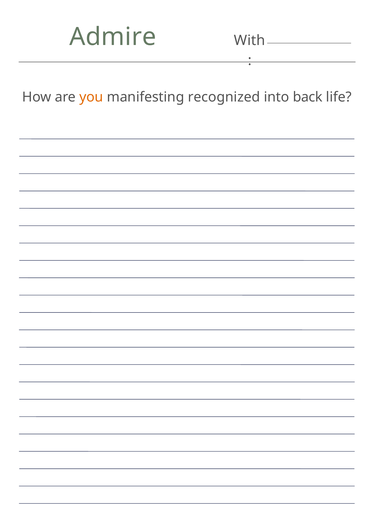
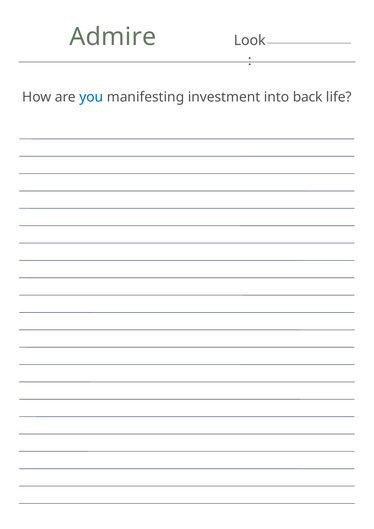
With: With -> Look (250, 40)
you colour: orange -> blue (91, 97)
recognized: recognized -> investment (224, 97)
